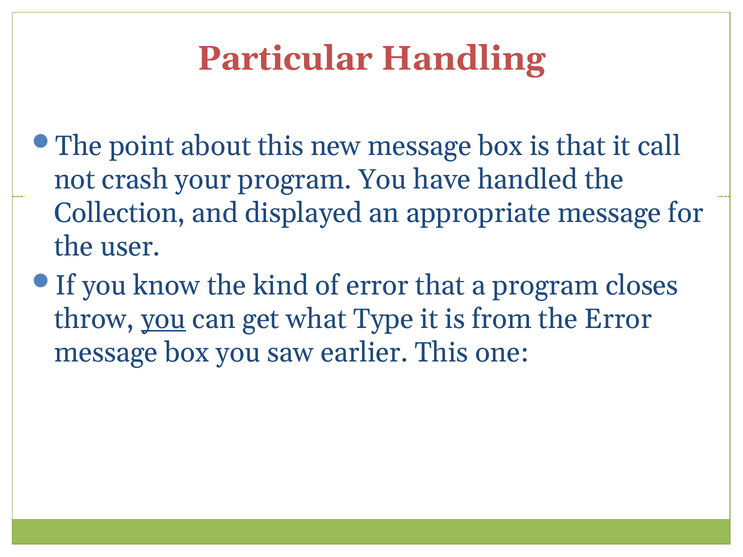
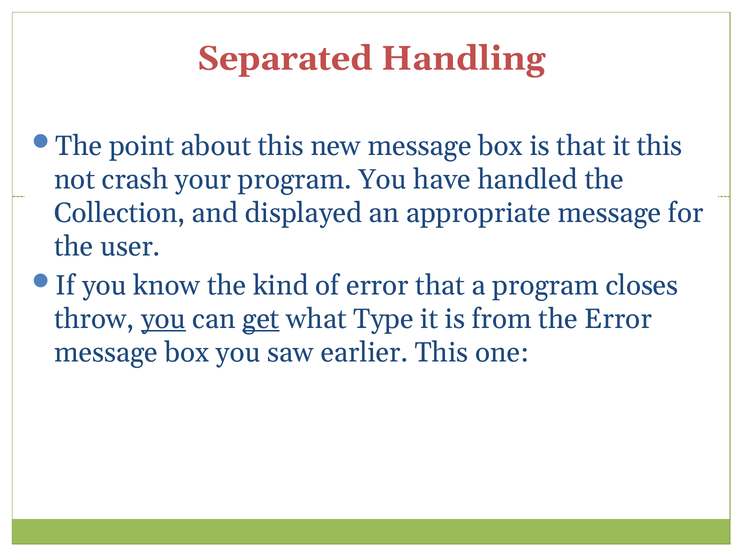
Particular: Particular -> Separated (285, 59)
it call: call -> this (660, 146)
get underline: none -> present (261, 319)
